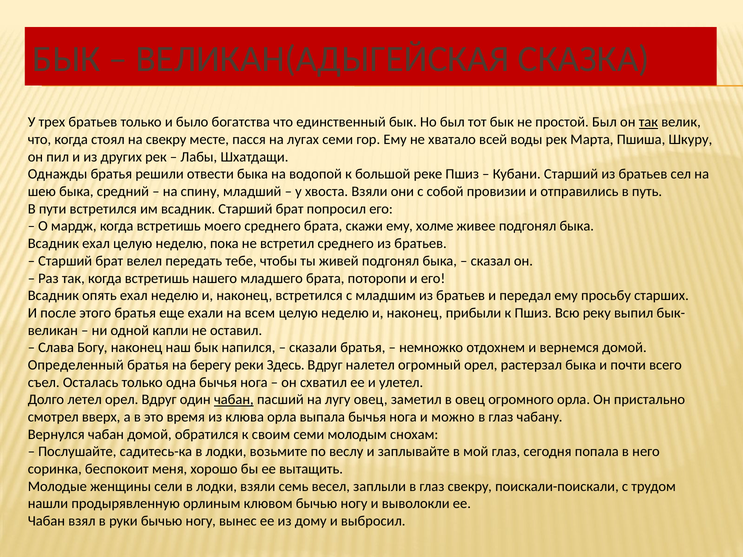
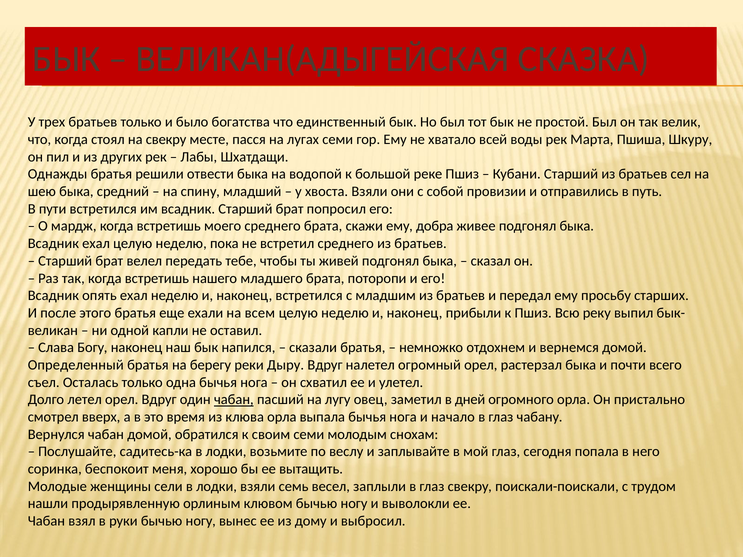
так underline: present -> none (648, 122)
холме: холме -> добра (435, 226)
Здесь: Здесь -> Дыру (286, 365)
в овец: овец -> дней (470, 400)
можно: можно -> начало (453, 417)
